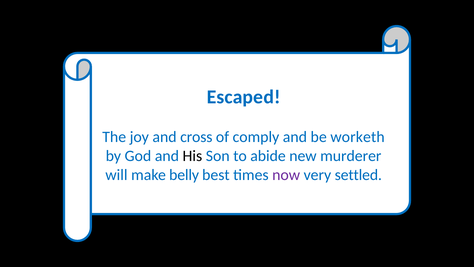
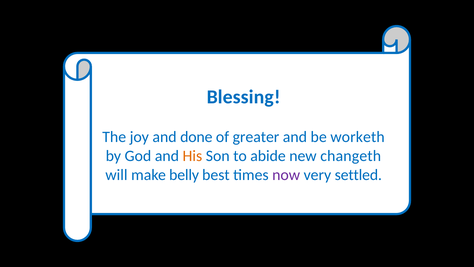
Escaped: Escaped -> Blessing (244, 97)
cross: cross -> done (196, 137)
comply: comply -> greater (256, 137)
His colour: black -> orange (192, 156)
murderer: murderer -> changeth (351, 156)
